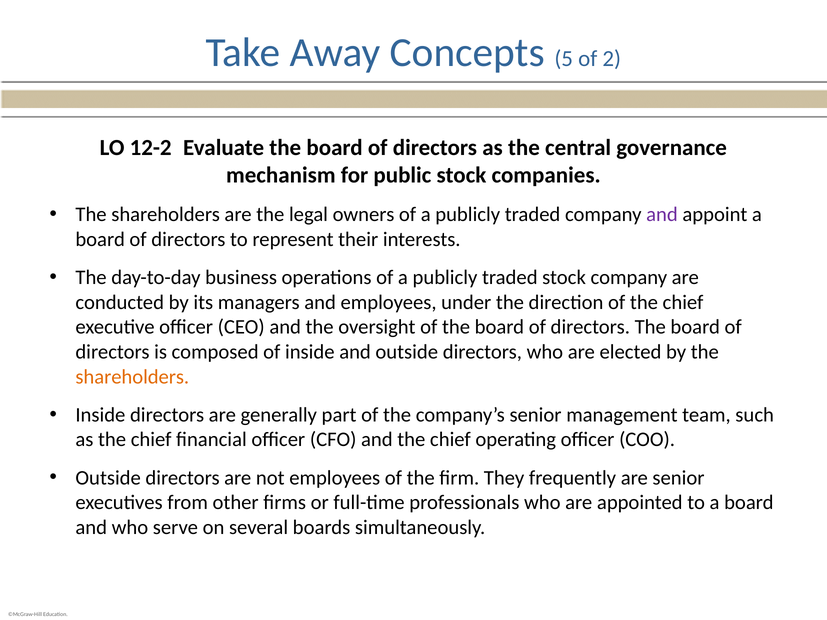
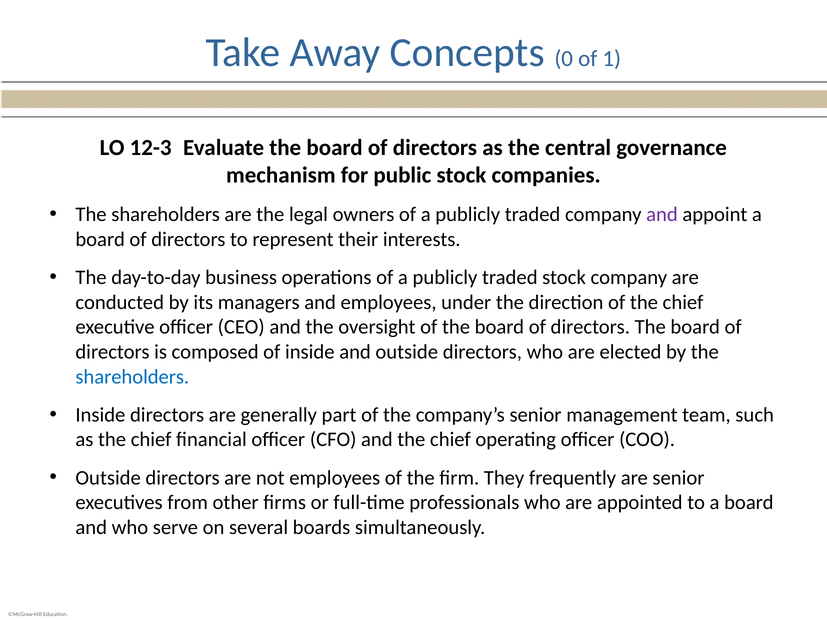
5: 5 -> 0 (564, 59)
2: 2 -> 1 (612, 59)
12-2: 12-2 -> 12-3 (151, 148)
shareholders colour: orange -> blue (132, 377)
